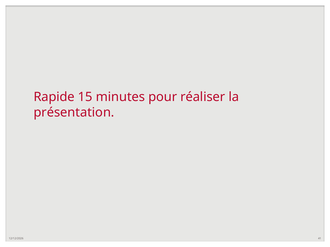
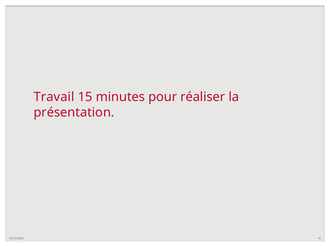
Rapide: Rapide -> Travail (54, 97)
